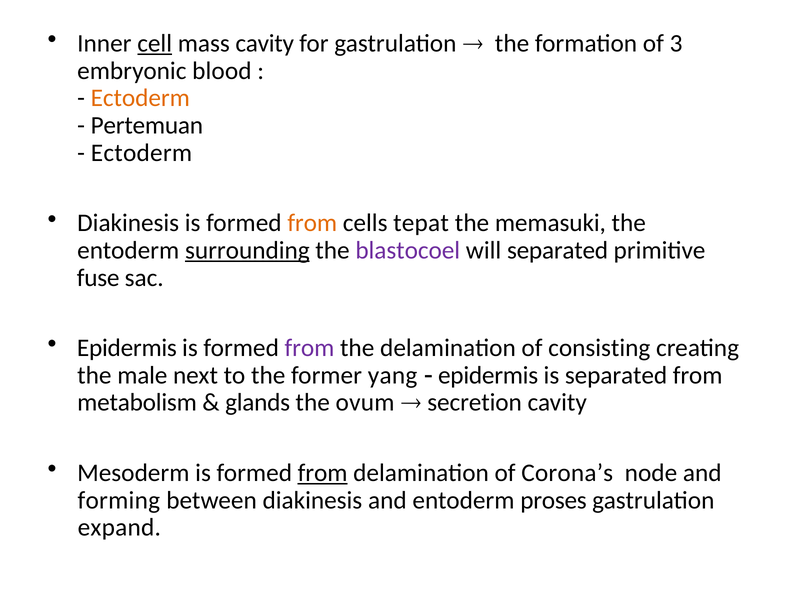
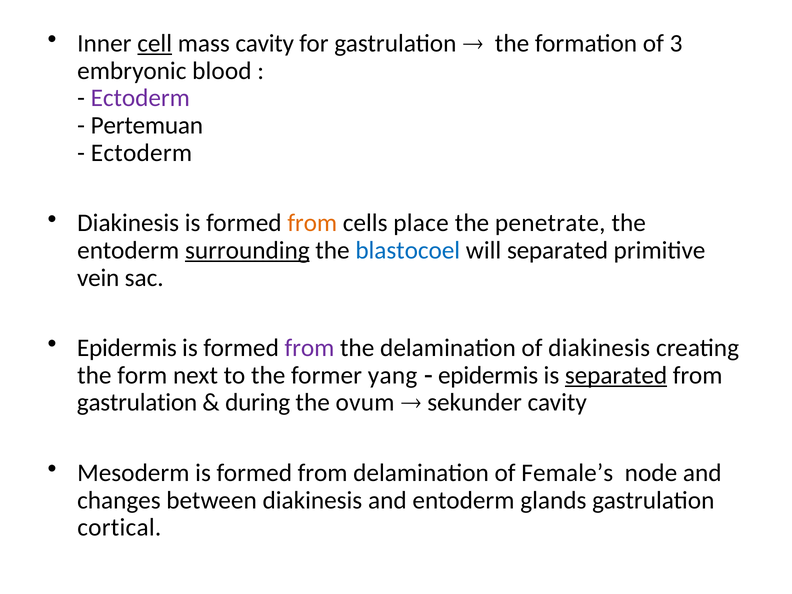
Ectoderm colour: orange -> purple (140, 98)
tepat: tepat -> place (421, 223)
memasuki: memasuki -> penetrate (550, 223)
blastocoel colour: purple -> blue (408, 250)
fuse: fuse -> vein (98, 278)
of consisting: consisting -> diakinesis (599, 348)
male: male -> form (142, 375)
separated underline: none -> present (616, 375)
metabolism: metabolism -> gastrulation (137, 403)
glands: glands -> during (258, 403)
secretion: secretion -> sekunder (475, 403)
from underline: present -> none (323, 473)
Corona’s: Corona’s -> Female’s (567, 473)
forming: forming -> changes (119, 500)
proses: proses -> glands (553, 500)
expand: expand -> cortical (119, 528)
